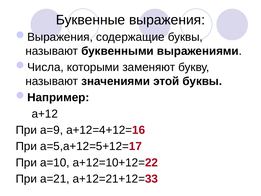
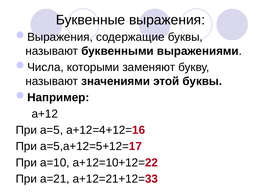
а=9: а=9 -> а=5 (52, 130)
